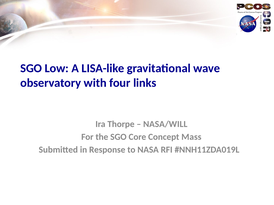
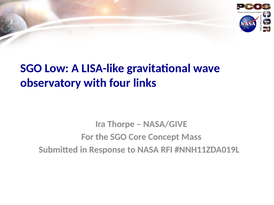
NASA/WILL: NASA/WILL -> NASA/GIVE (165, 124)
